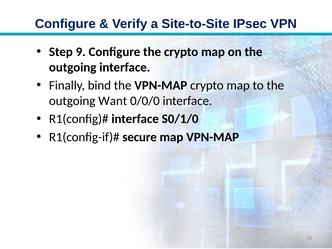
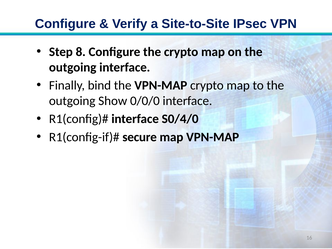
9: 9 -> 8 (81, 52)
Want: Want -> Show (113, 101)
S0/1/0: S0/1/0 -> S0/4/0 (180, 119)
